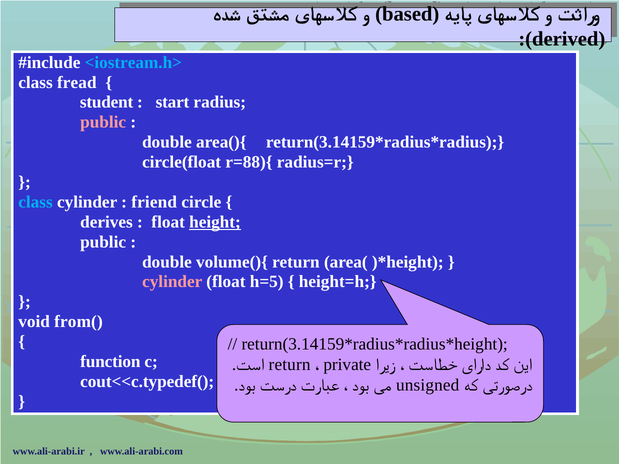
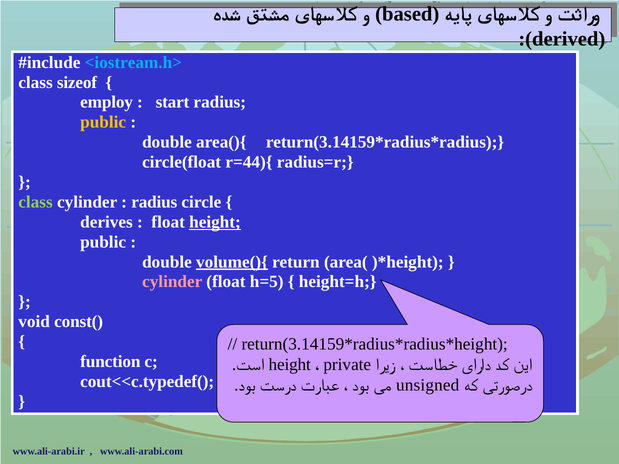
fread: fread -> sizeof (77, 82)
student: student -> employ (107, 102)
public colour: pink -> yellow (103, 122)
r=88){: r=88){ -> r=44){ (249, 162)
class colour: light blue -> light green (36, 202)
friend: friend -> radius (154, 202)
volume(){ underline: none -> present (232, 262)
from(: from( -> const( (79, 322)
return: return -> height (290, 365)
